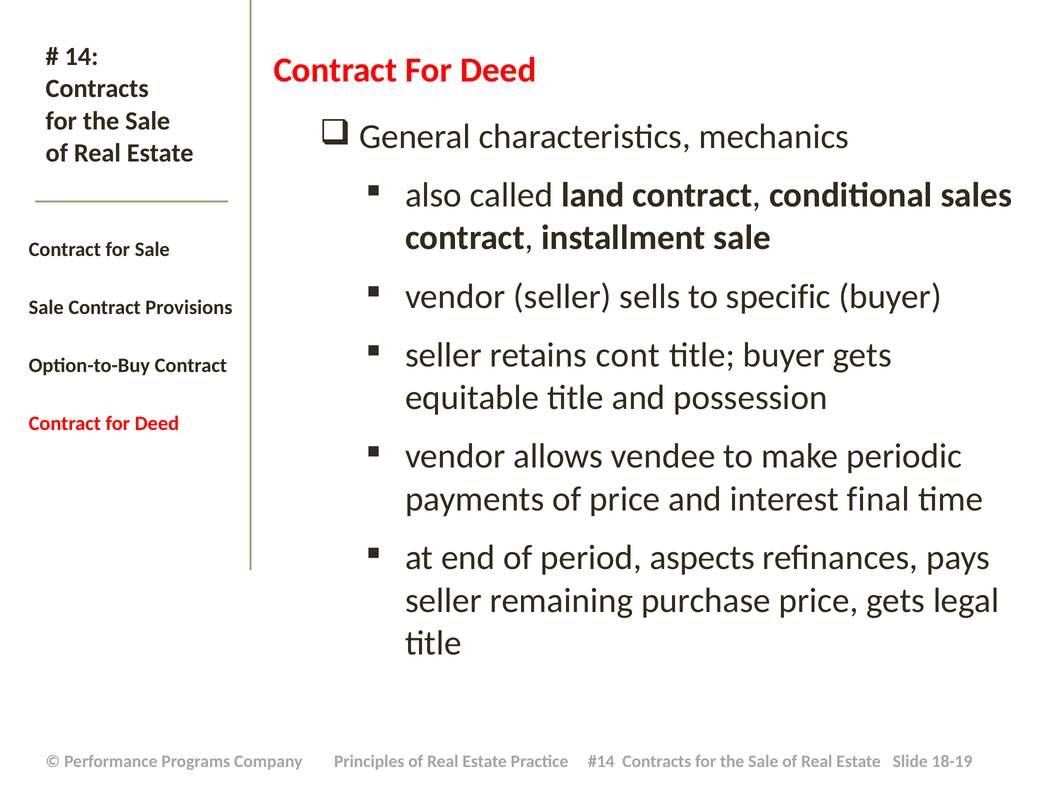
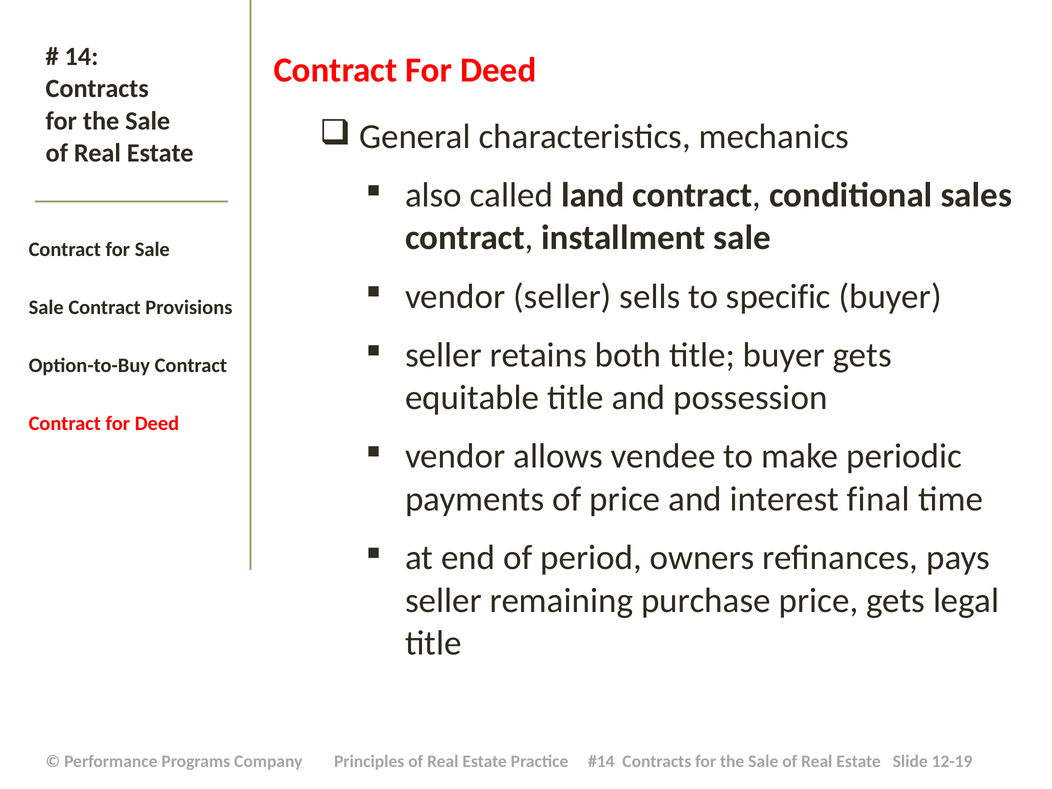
cont: cont -> both (628, 355)
aspects: aspects -> owners (702, 558)
18-19: 18-19 -> 12-19 (952, 761)
